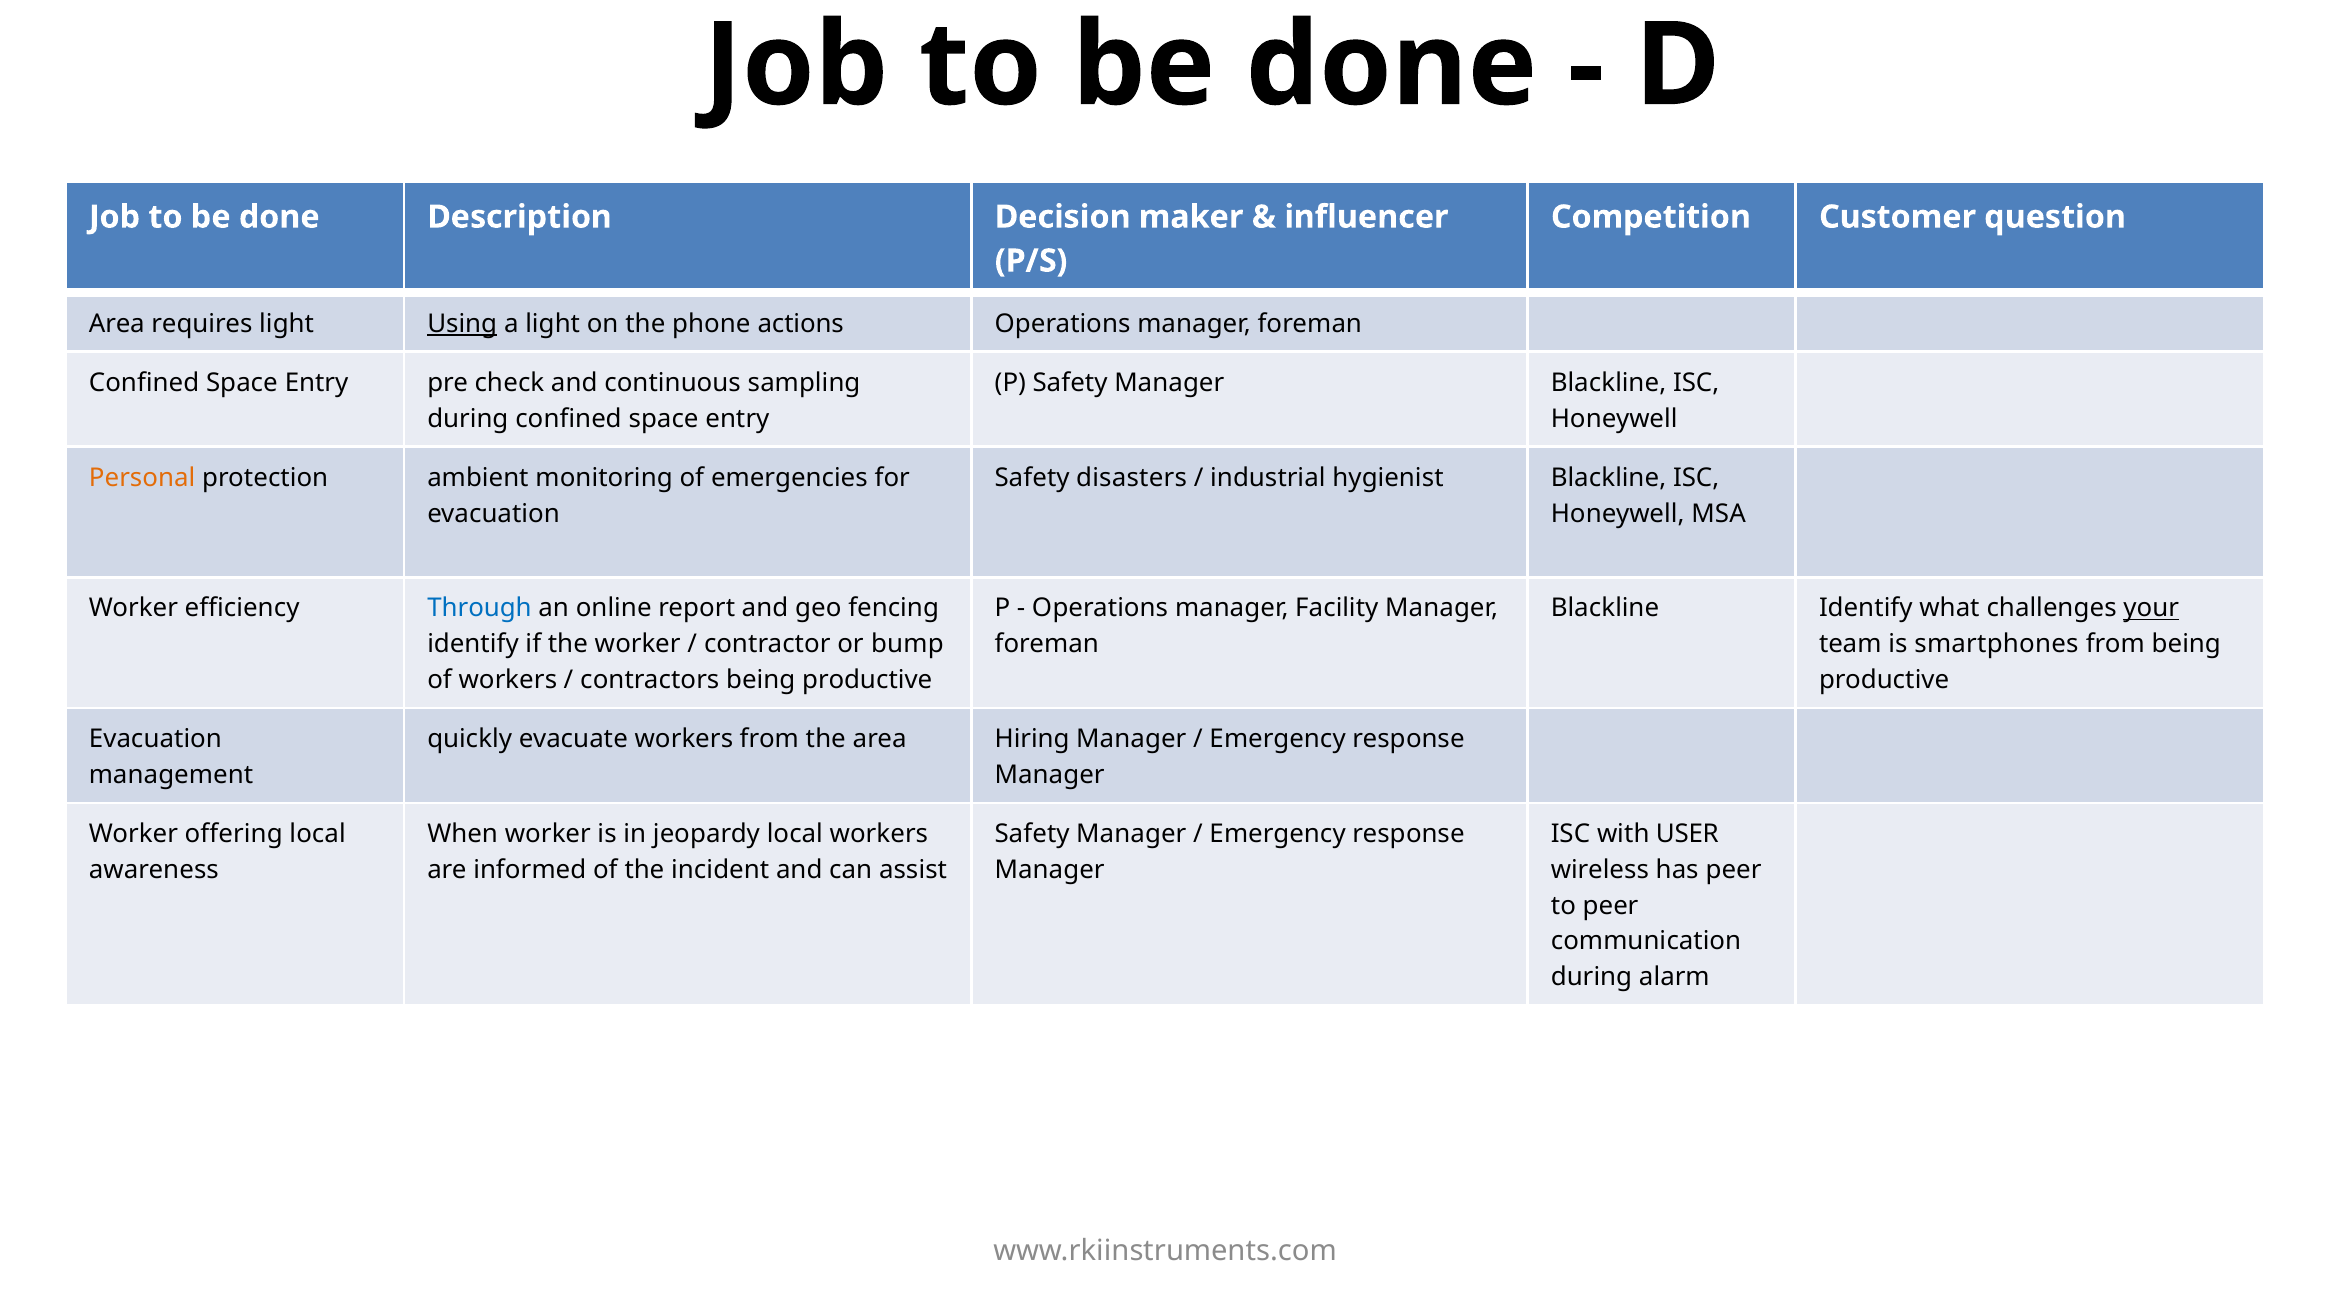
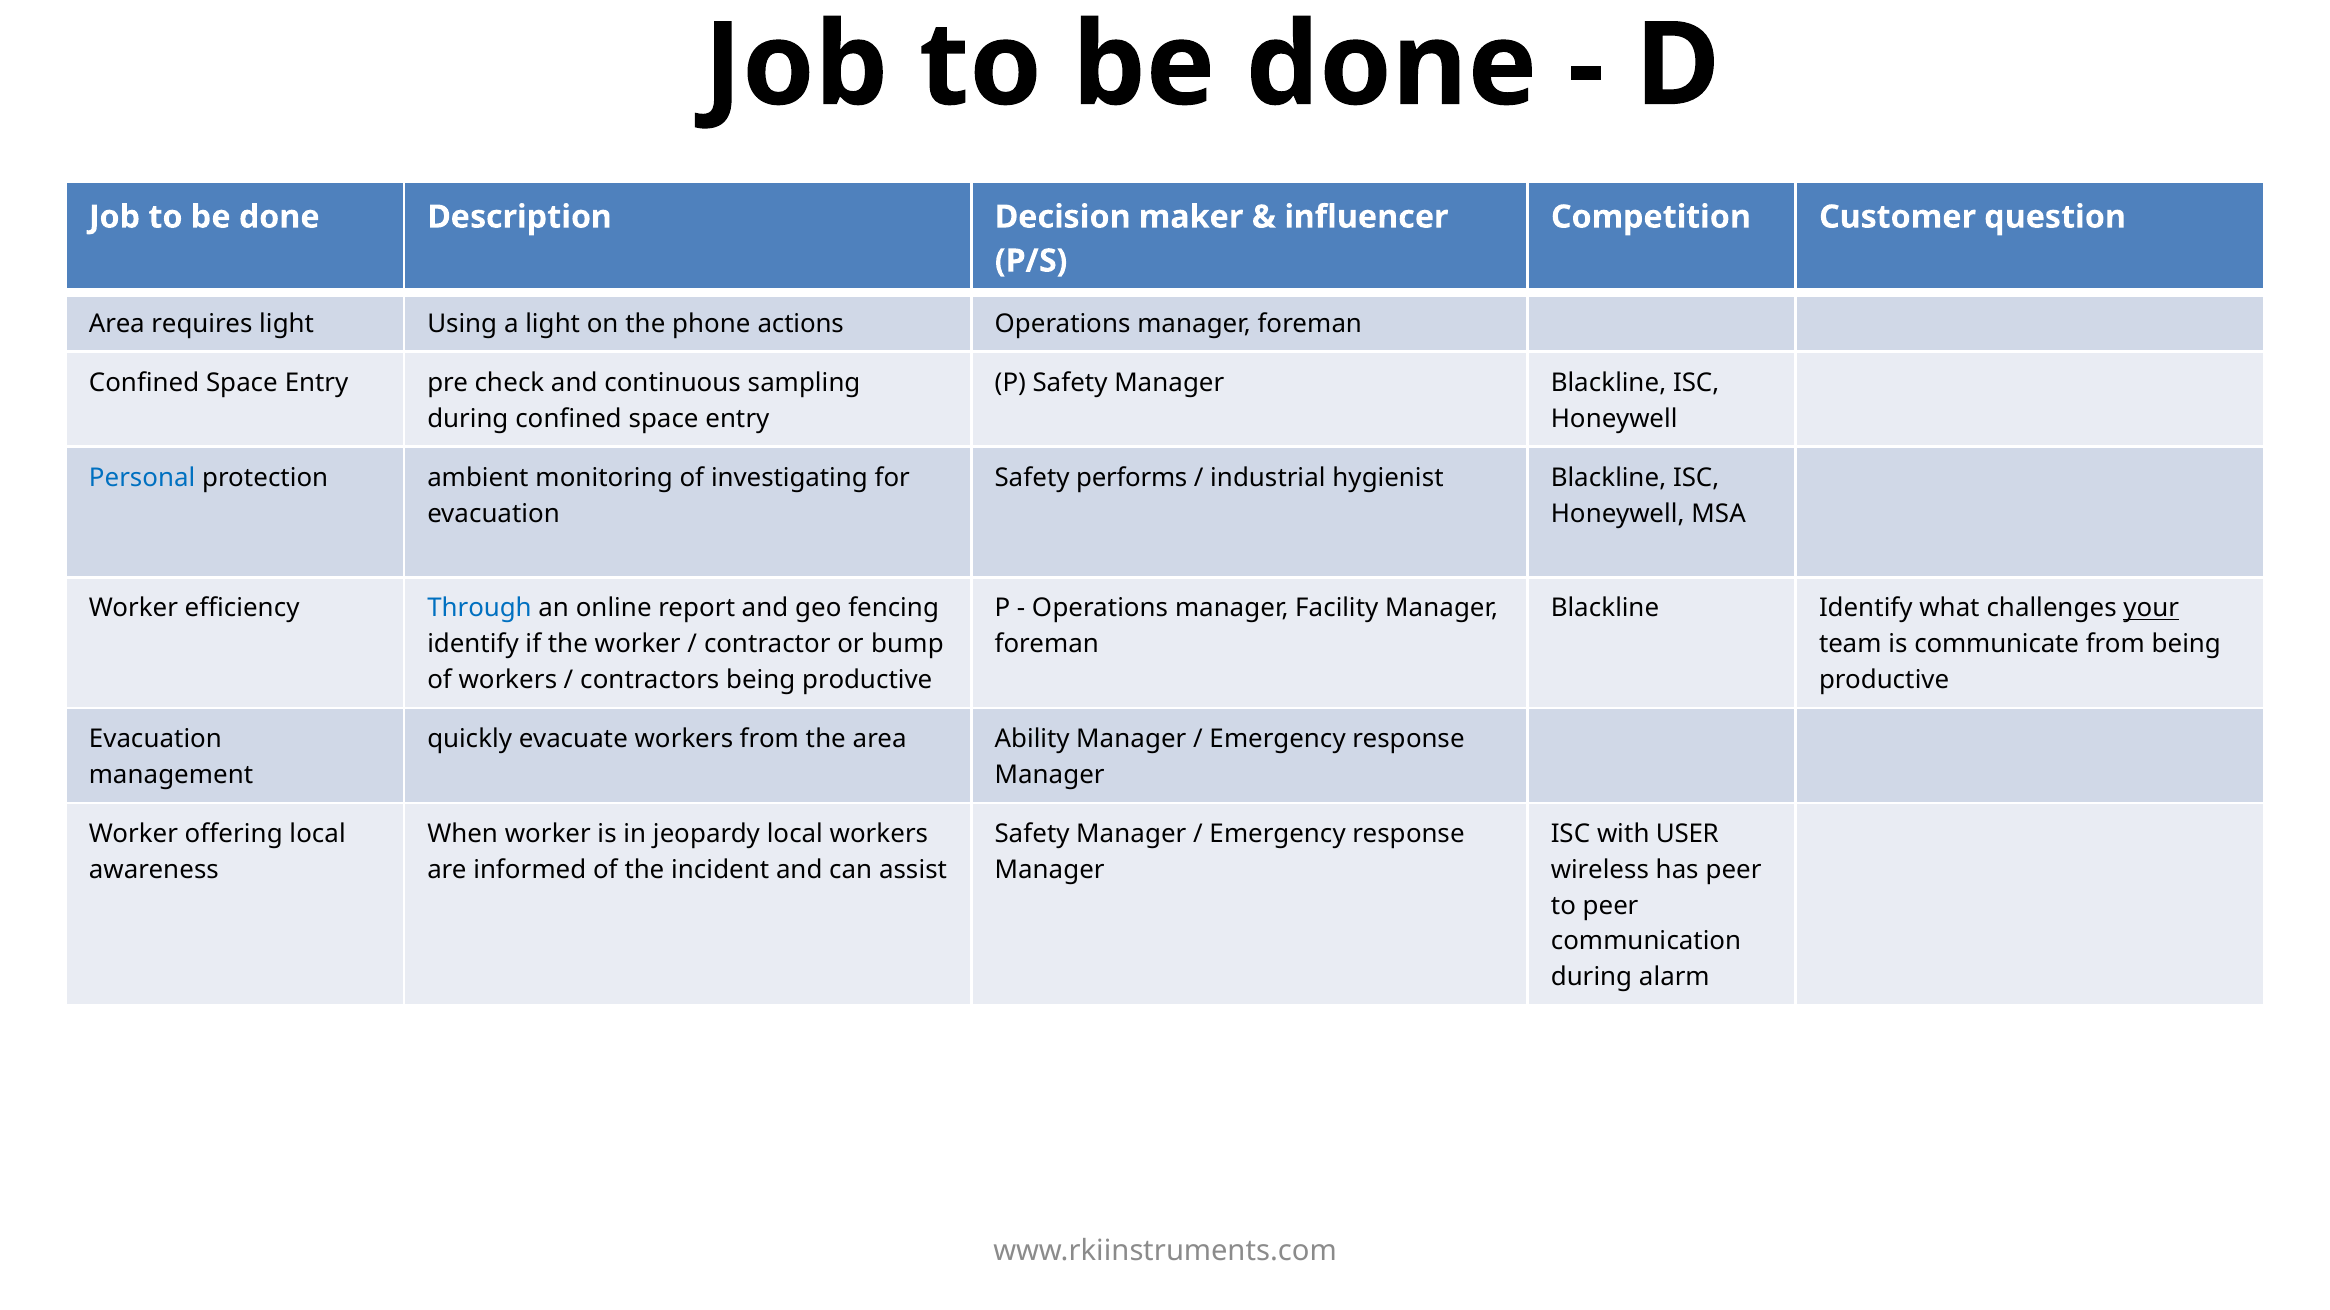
Using underline: present -> none (462, 324)
Personal colour: orange -> blue (142, 478)
emergencies: emergencies -> investigating (789, 478)
disasters: disasters -> performs (1132, 478)
smartphones: smartphones -> communicate (1997, 645)
Hiring: Hiring -> Ability (1032, 739)
